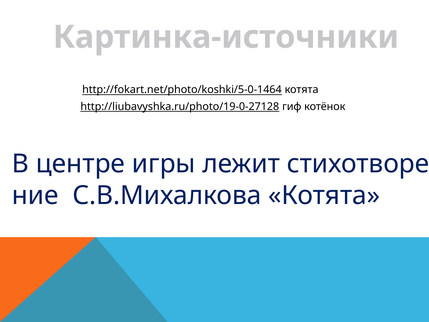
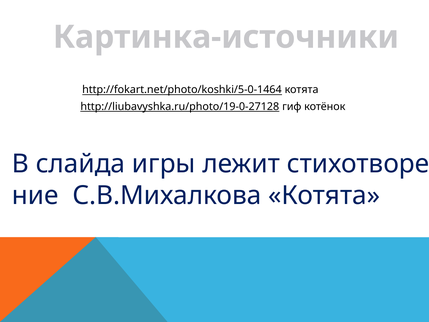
центре: центре -> слайда (80, 164)
